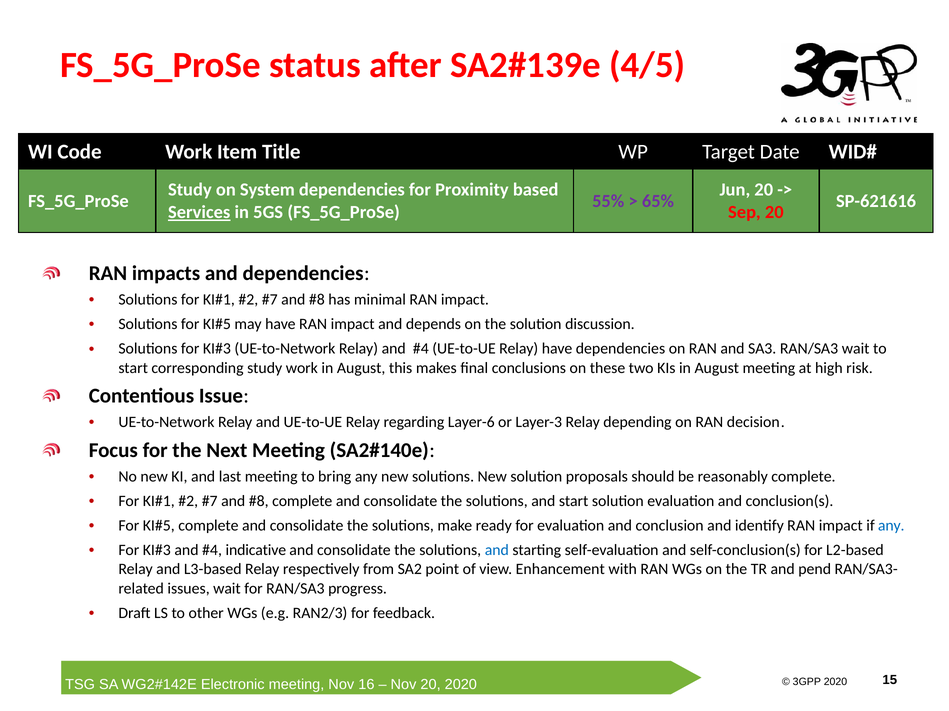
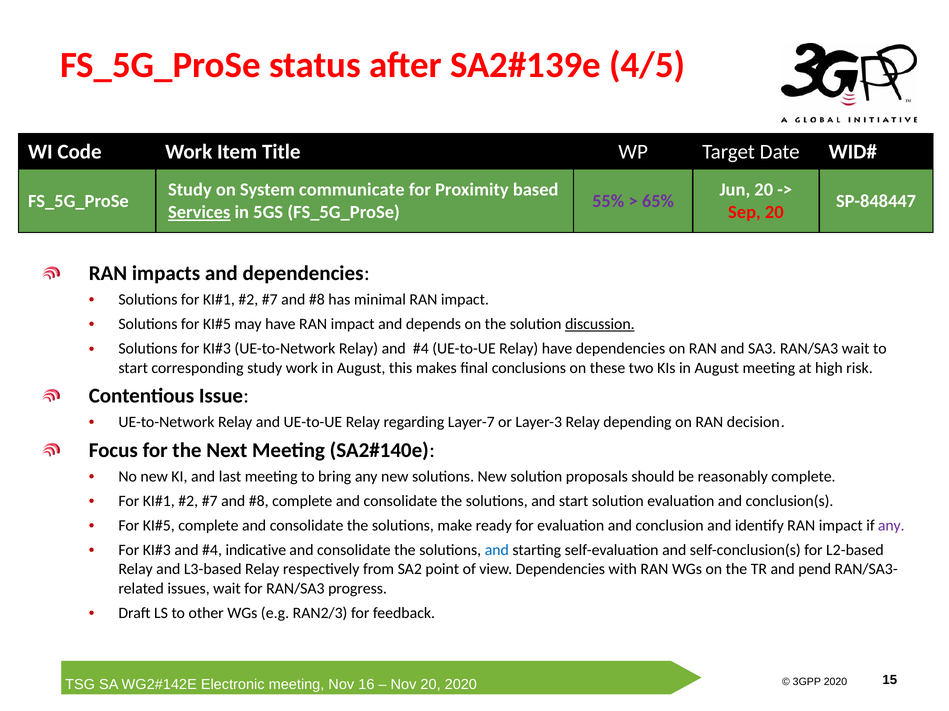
System dependencies: dependencies -> communicate (352, 190)
SP-621616: SP-621616 -> SP-848447 (876, 201)
discussion underline: none -> present (600, 325)
Layer-6: Layer-6 -> Layer-7 (471, 423)
any colour: blue -> purple (891, 526)
view Enhancement: Enhancement -> Dependencies (560, 570)
